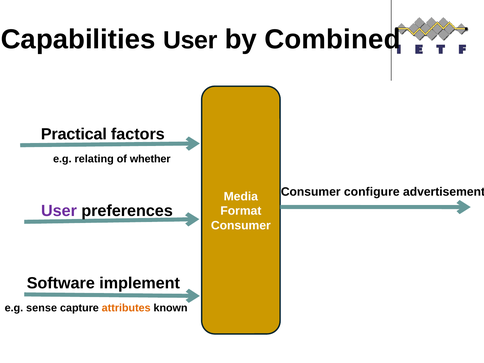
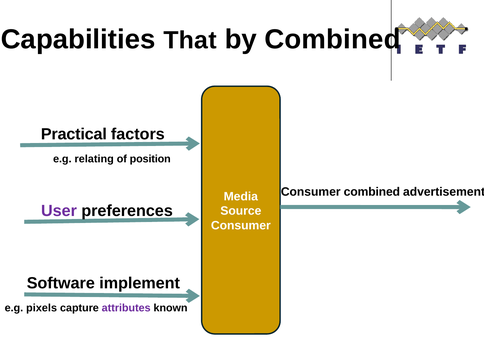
Capabilities User: User -> That (190, 40)
whether: whether -> position (150, 159)
Consumer configure: configure -> combined (372, 192)
Format: Format -> Source (241, 211)
sense: sense -> pixels (42, 308)
attributes colour: orange -> purple (126, 308)
